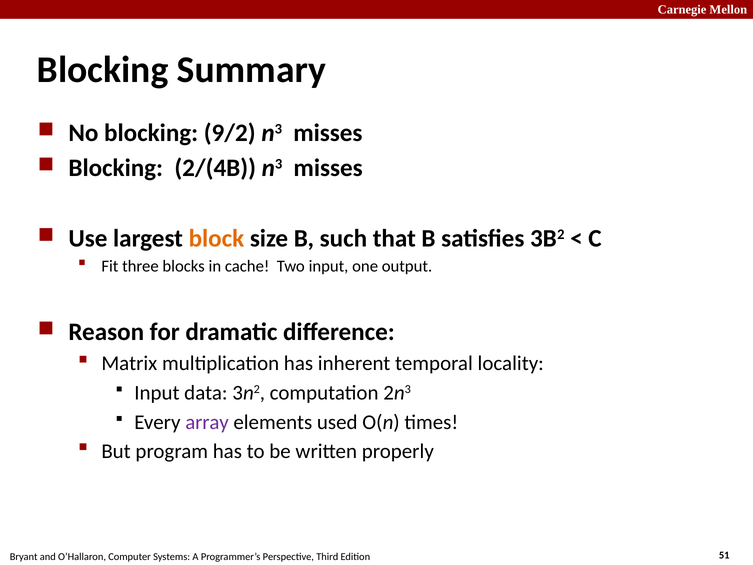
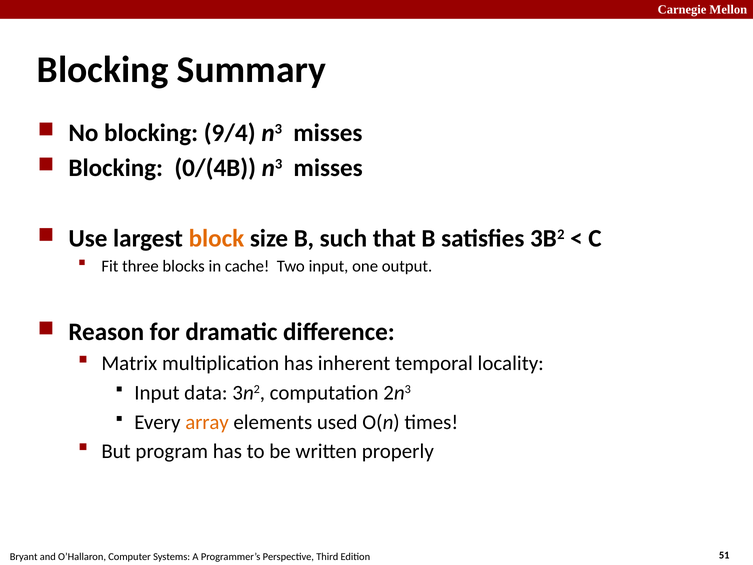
9/2: 9/2 -> 9/4 (230, 133)
2/(4B: 2/(4B -> 0/(4B (215, 168)
array colour: purple -> orange (207, 422)
